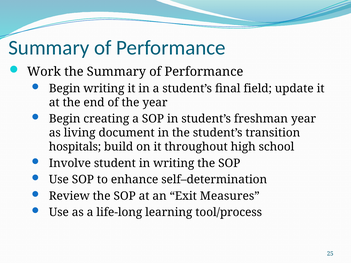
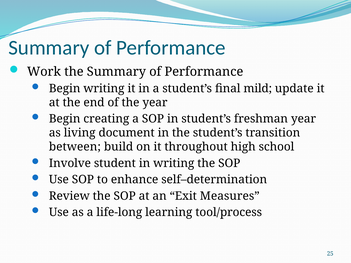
field: field -> mild (258, 89)
hospitals: hospitals -> between (75, 147)
